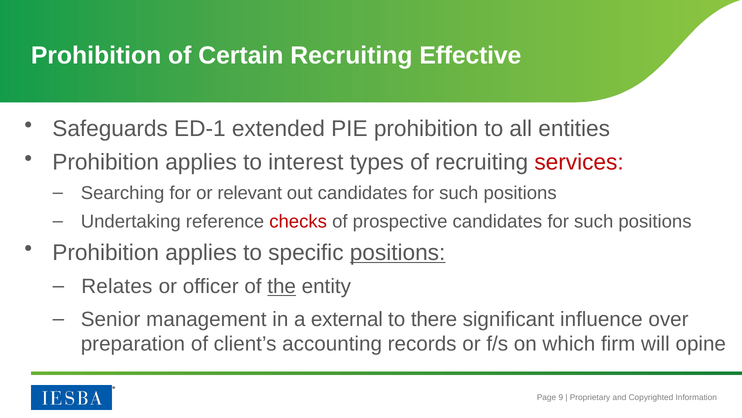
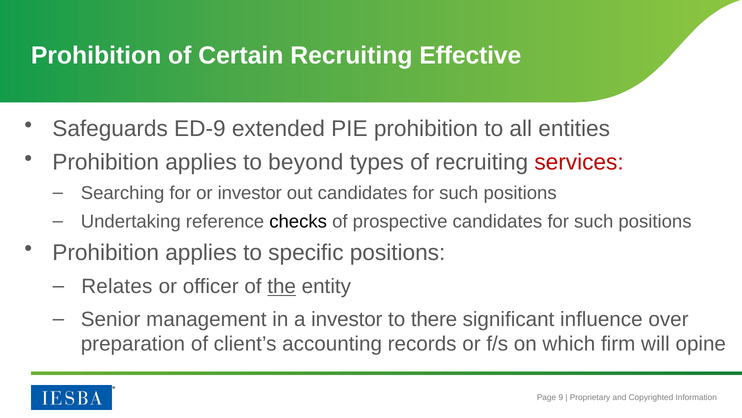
ED-1: ED-1 -> ED-9 (200, 129)
interest: interest -> beyond (306, 162)
or relevant: relevant -> investor (250, 193)
checks colour: red -> black (298, 221)
positions underline: present -> none (398, 252)
a external: external -> investor (347, 319)
